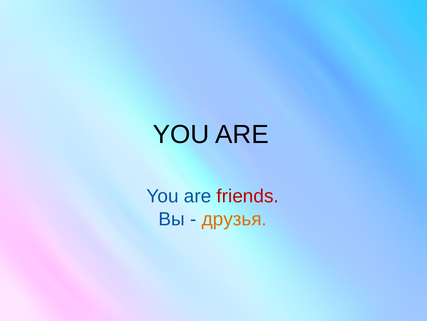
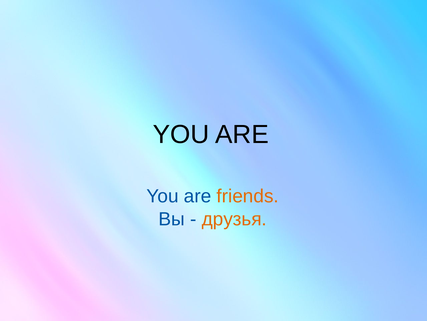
friends colour: red -> orange (248, 196)
